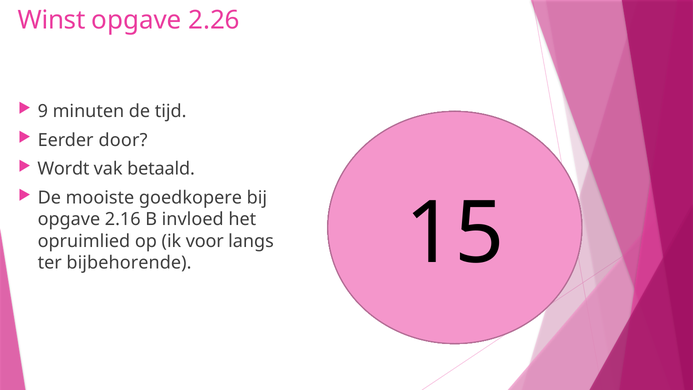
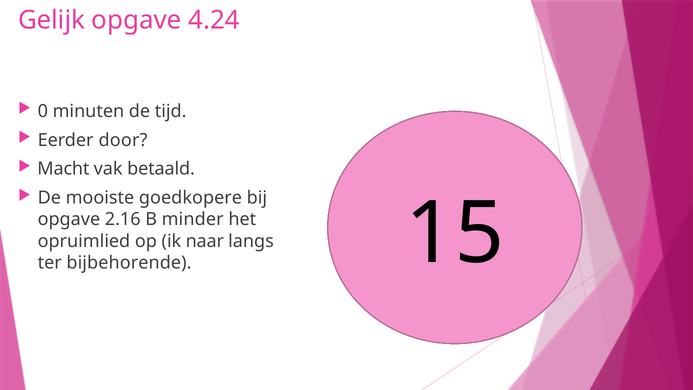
Winst: Winst -> Gelijk (52, 20)
2.26: 2.26 -> 4.24 (214, 20)
9: 9 -> 0 (43, 111)
Wordt: Wordt -> Macht (63, 169)
invloed: invloed -> minder (193, 219)
voor: voor -> naar (205, 241)
